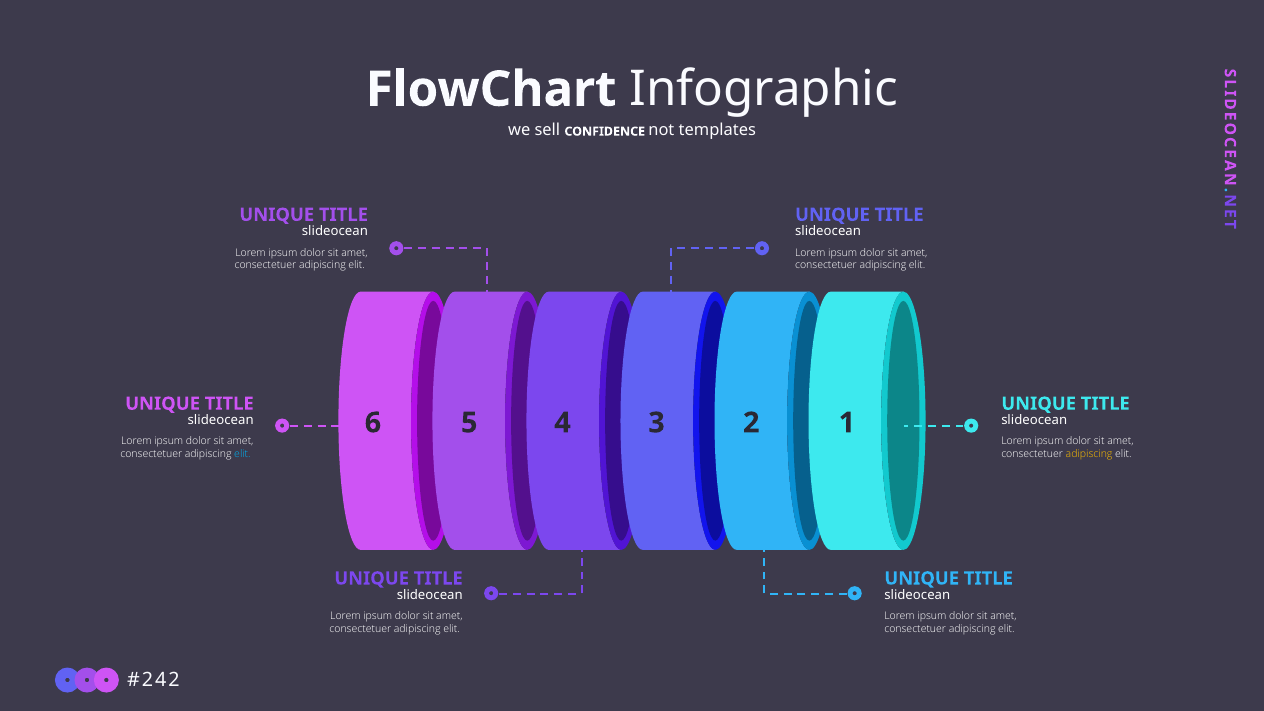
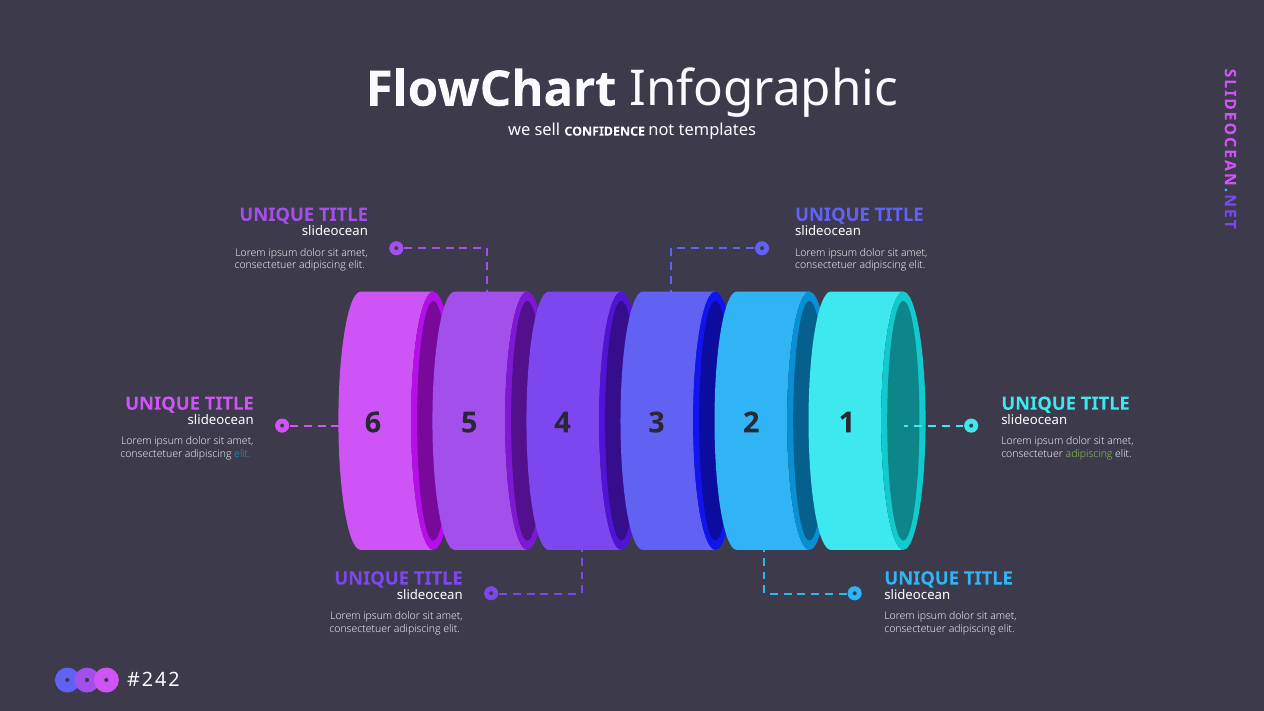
adipiscing colour: yellow -> light green (1089, 454)
